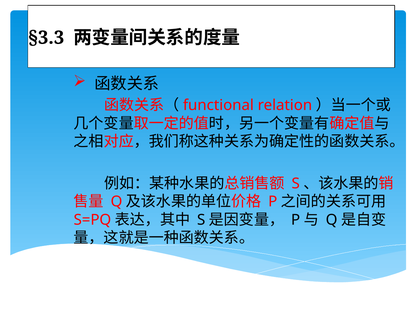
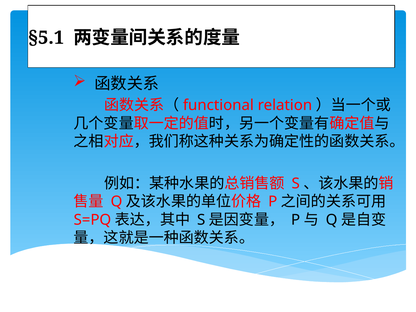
§3.3: §3.3 -> §5.1 (46, 38)
